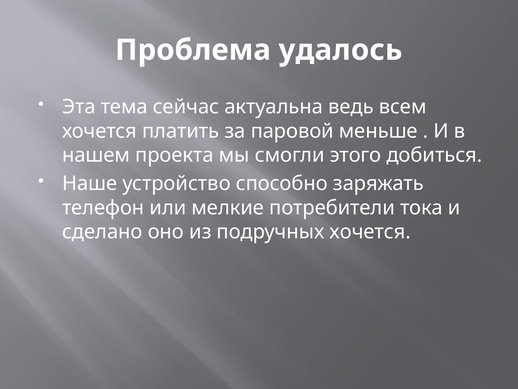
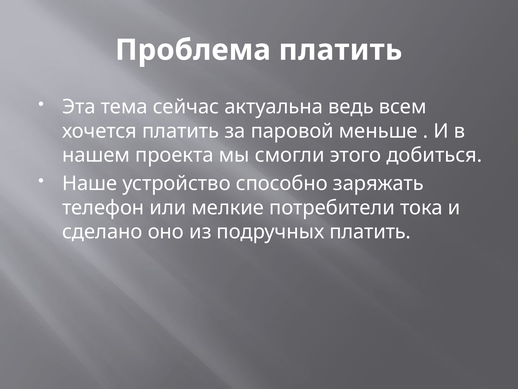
Проблема удалось: удалось -> платить (340, 50)
подручных хочется: хочется -> платить (370, 232)
